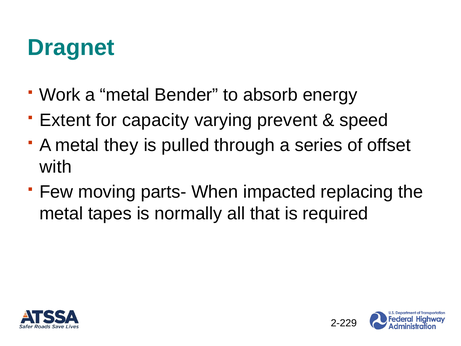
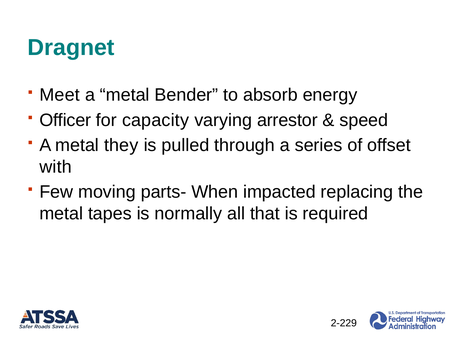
Work: Work -> Meet (60, 95)
Extent: Extent -> Officer (65, 120)
prevent: prevent -> arrestor (287, 120)
